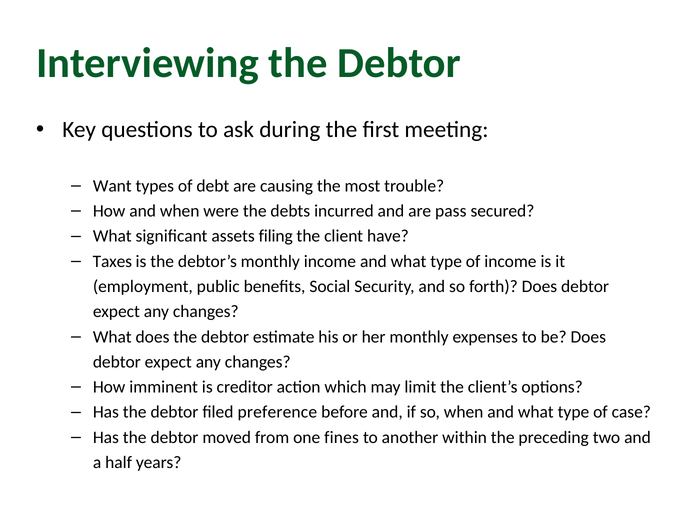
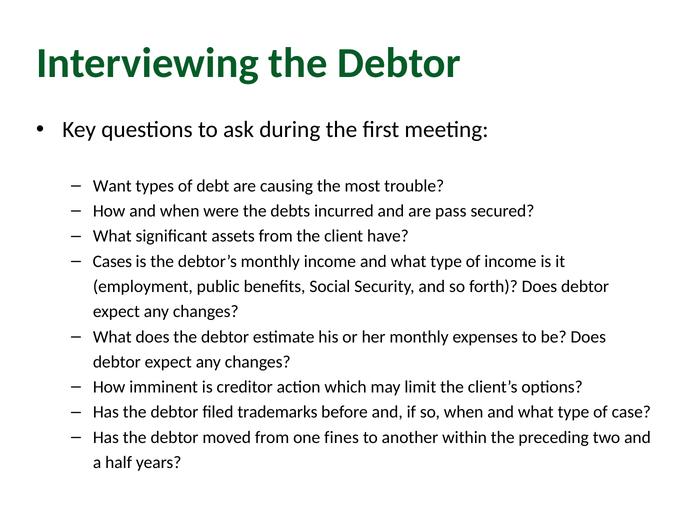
assets filing: filing -> from (276, 236)
Taxes: Taxes -> Cases (112, 261)
preference: preference -> trademarks (277, 412)
